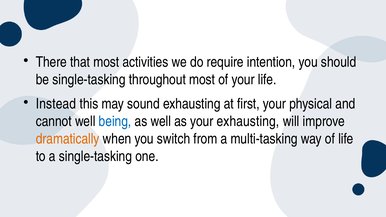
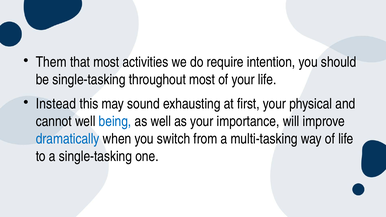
There: There -> Them (51, 62)
your exhausting: exhausting -> importance (248, 121)
dramatically colour: orange -> blue (68, 139)
